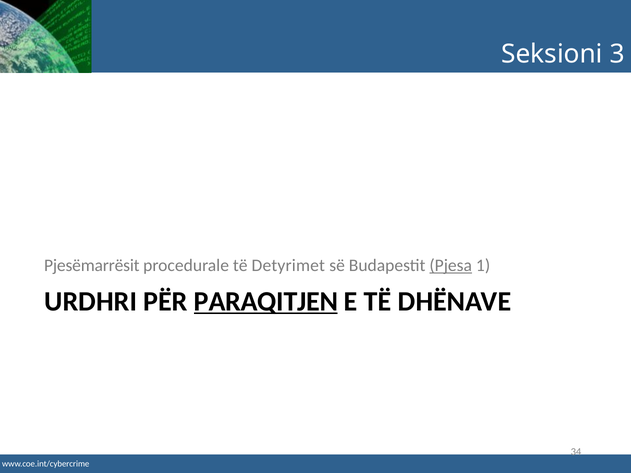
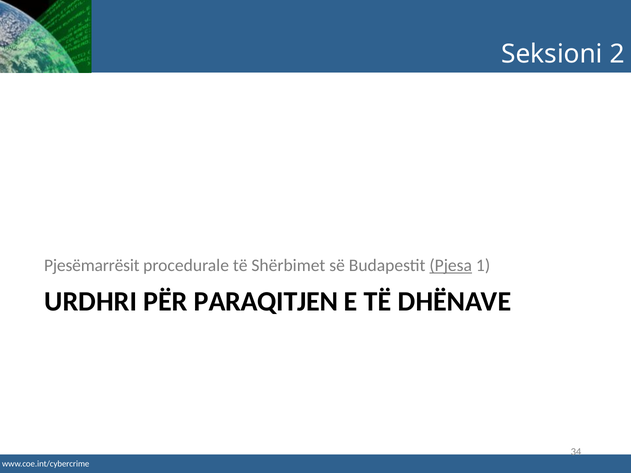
3: 3 -> 2 (617, 54)
Detyrimet: Detyrimet -> Shërbimet (288, 266)
PARAQITJEN underline: present -> none (266, 301)
